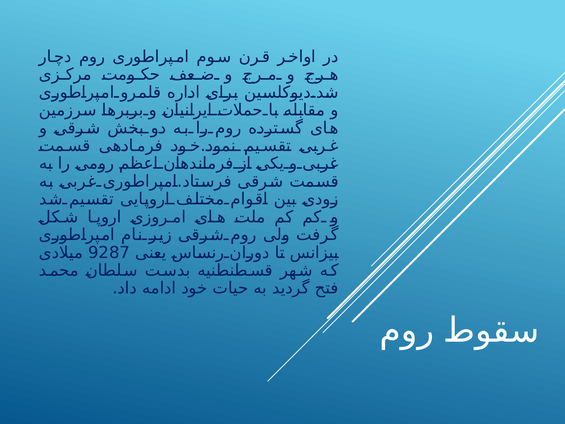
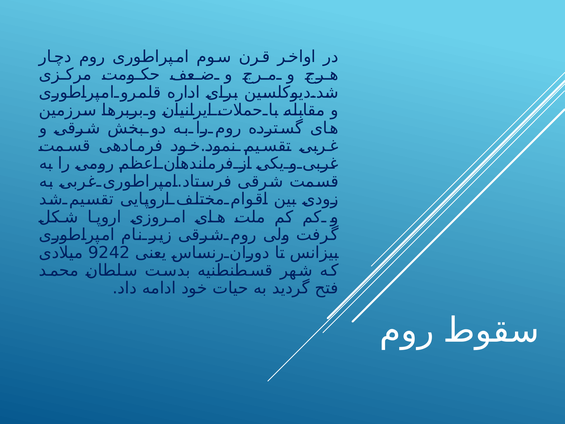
9287: 9287 -> 9242 (109, 252)
